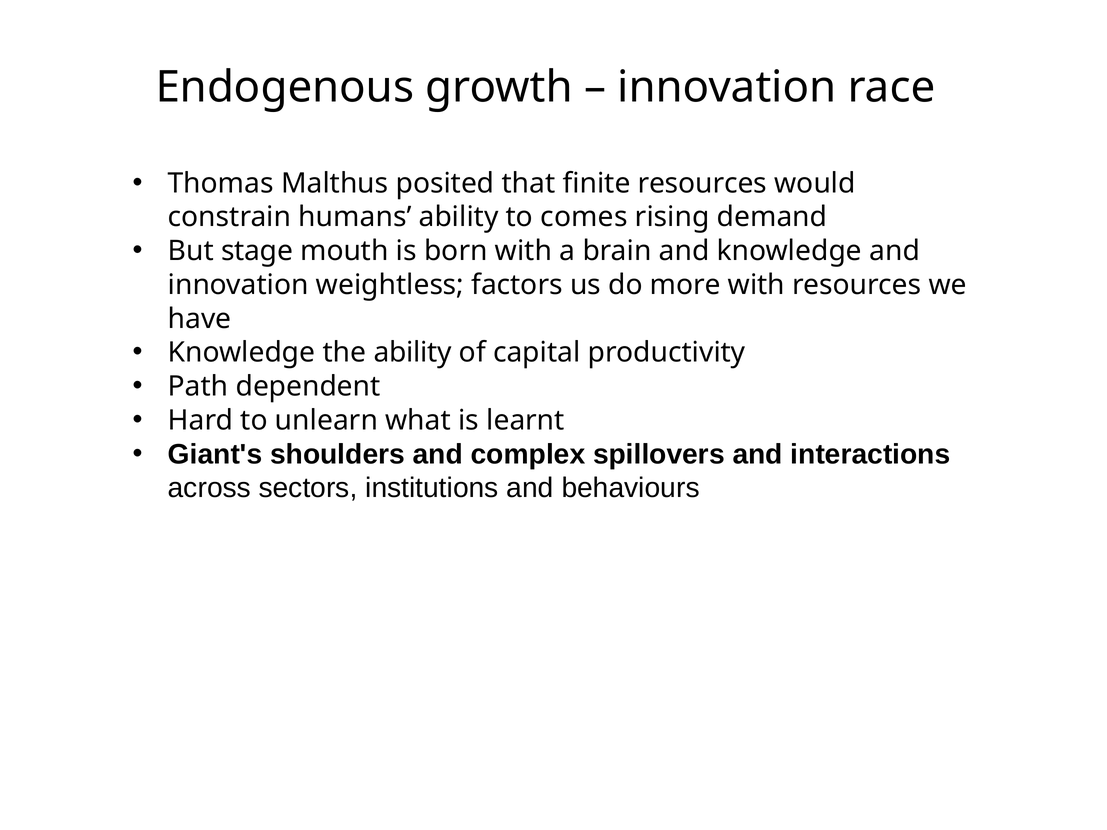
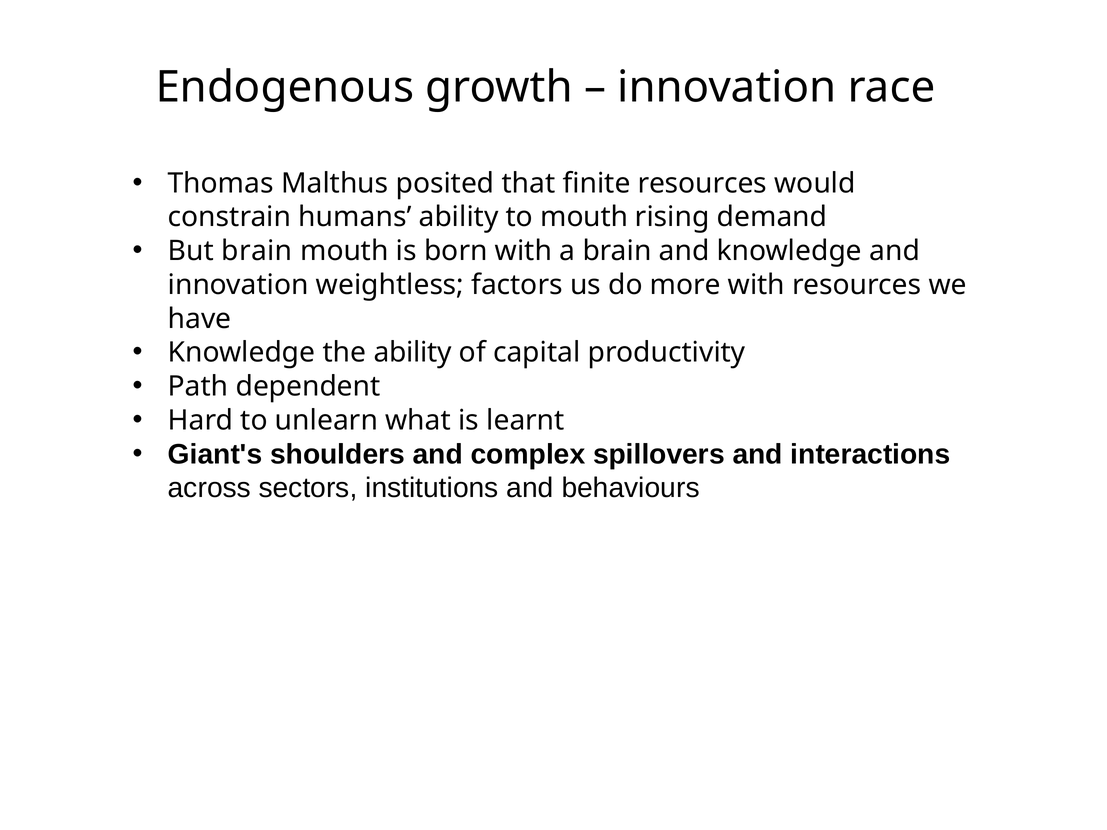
to comes: comes -> mouth (584, 217)
But stage: stage -> brain (257, 251)
